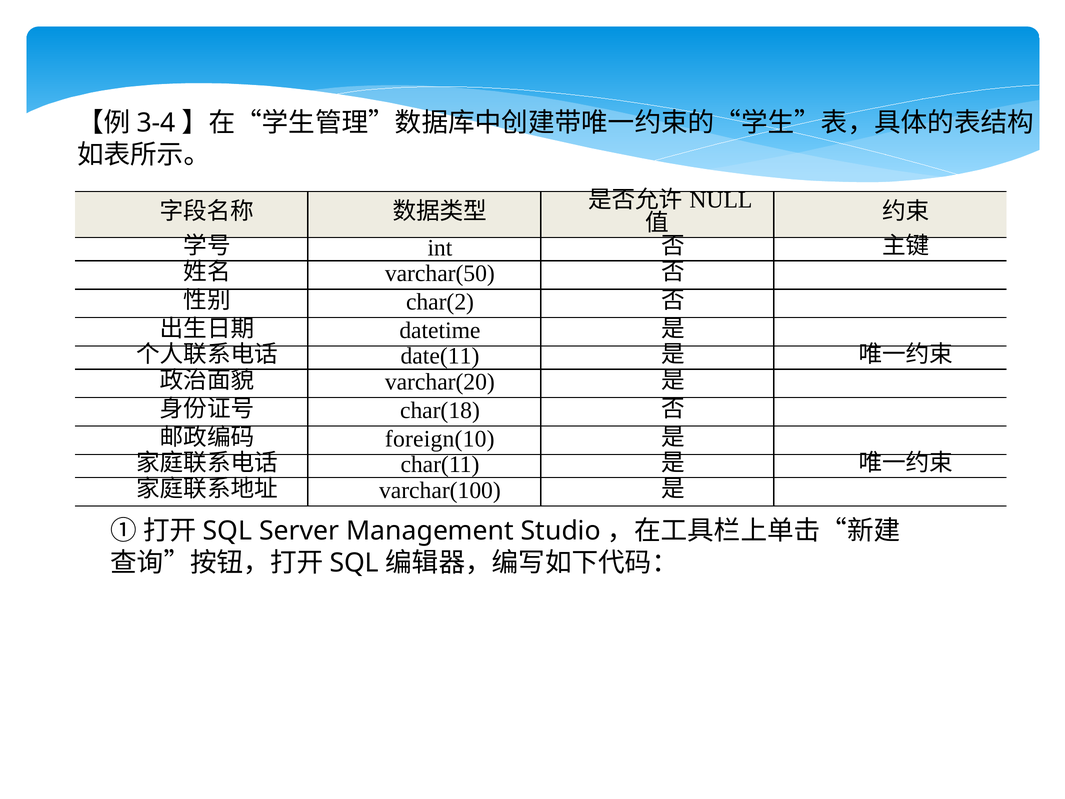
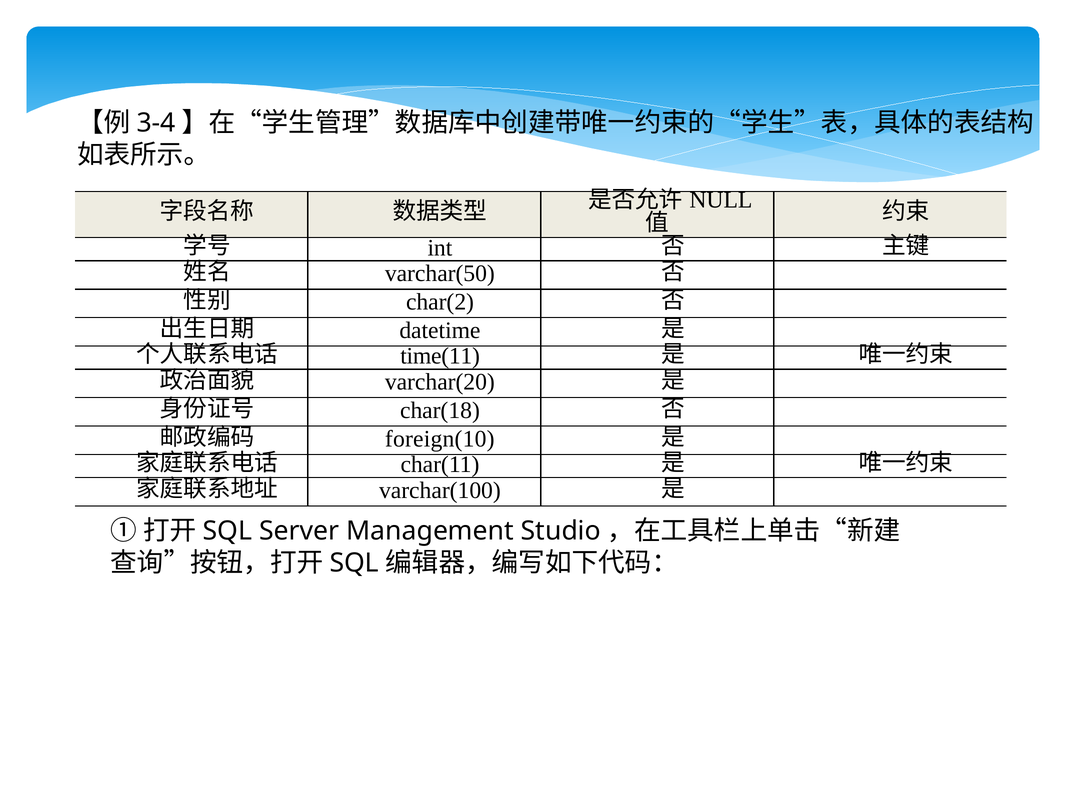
date(11: date(11 -> time(11 (440, 356)
